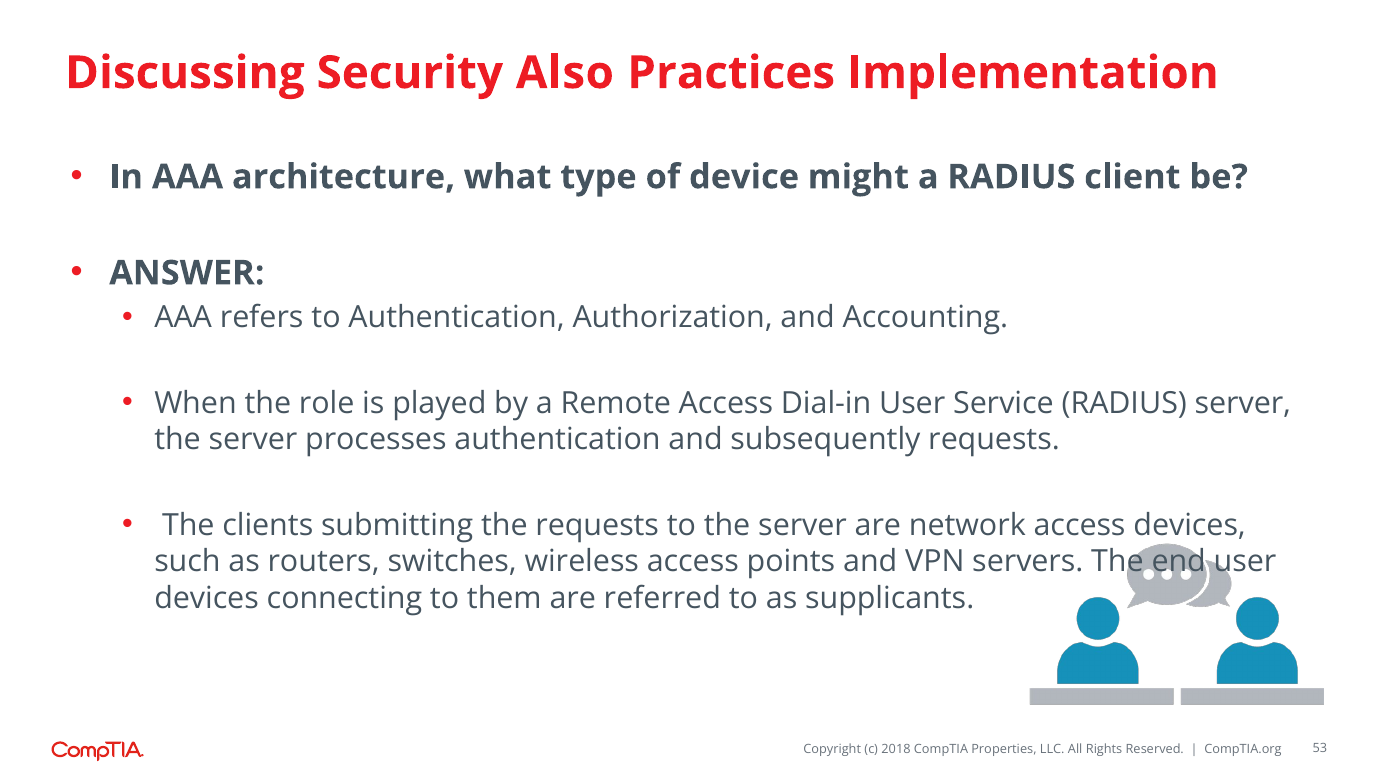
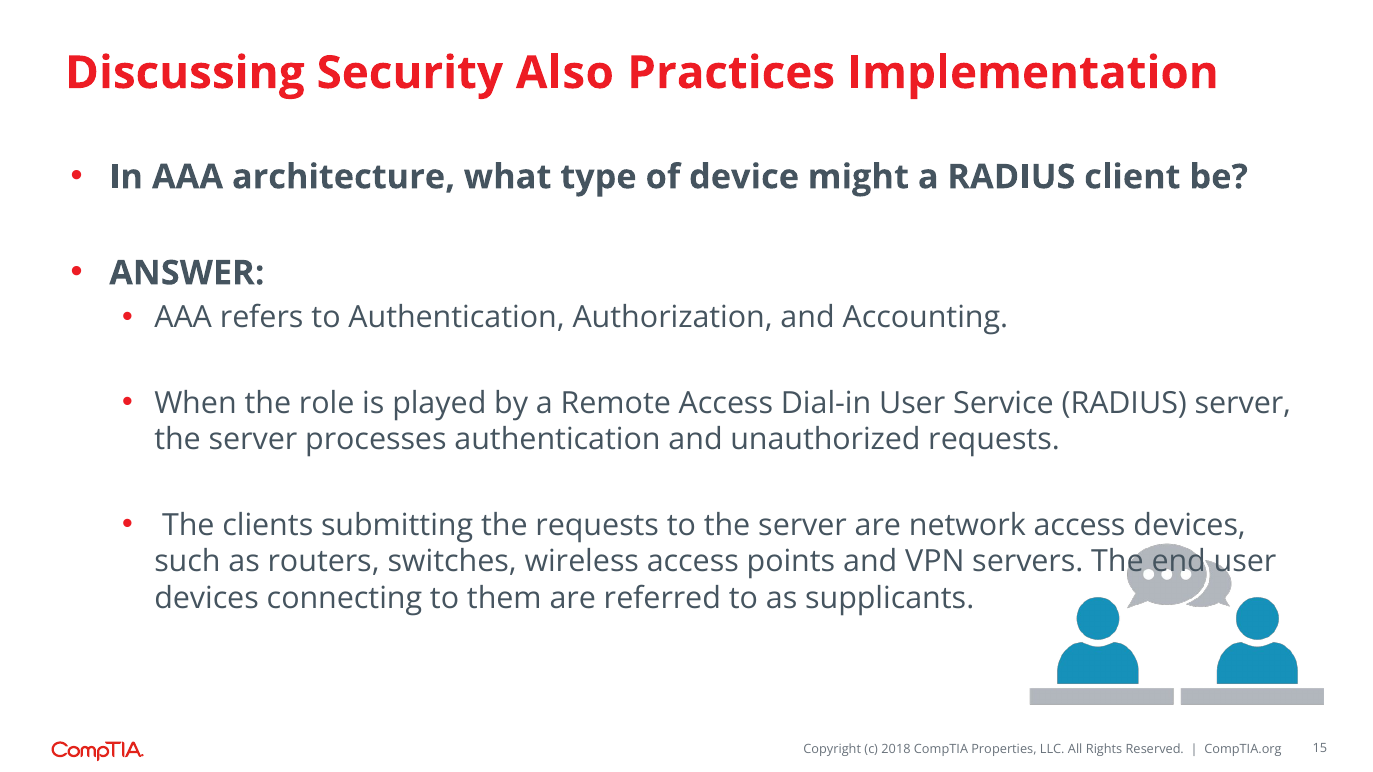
subsequently: subsequently -> unauthorized (825, 440)
53: 53 -> 15 (1320, 748)
